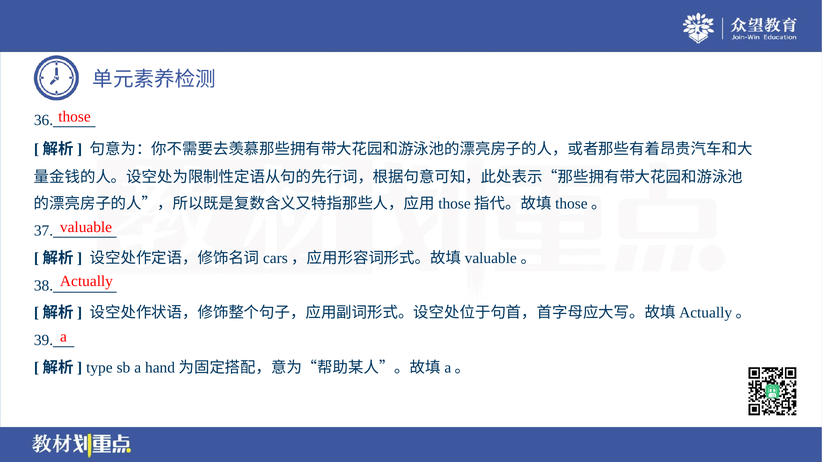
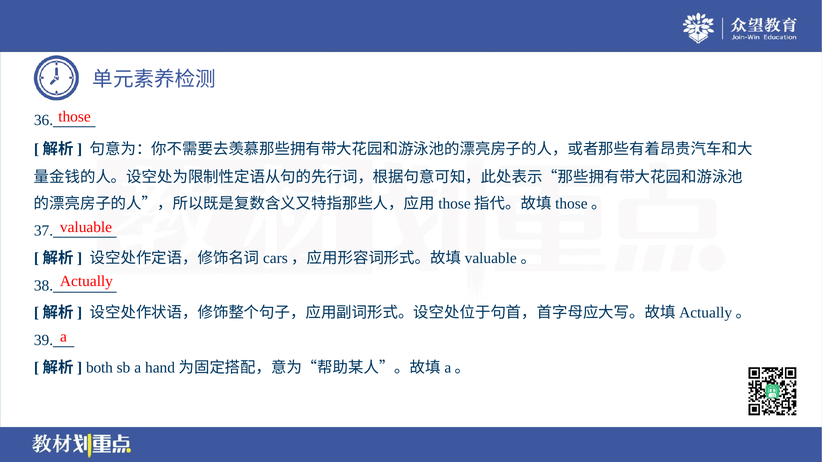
type: type -> both (99, 368)
